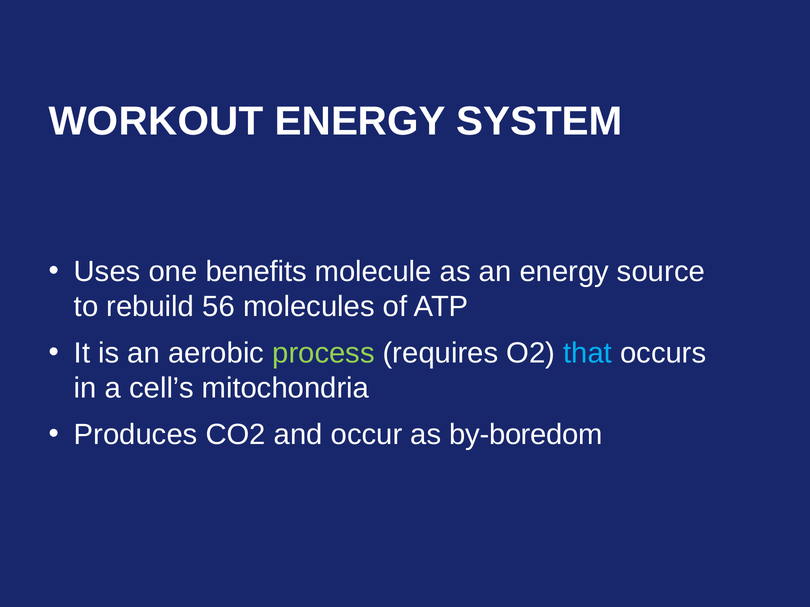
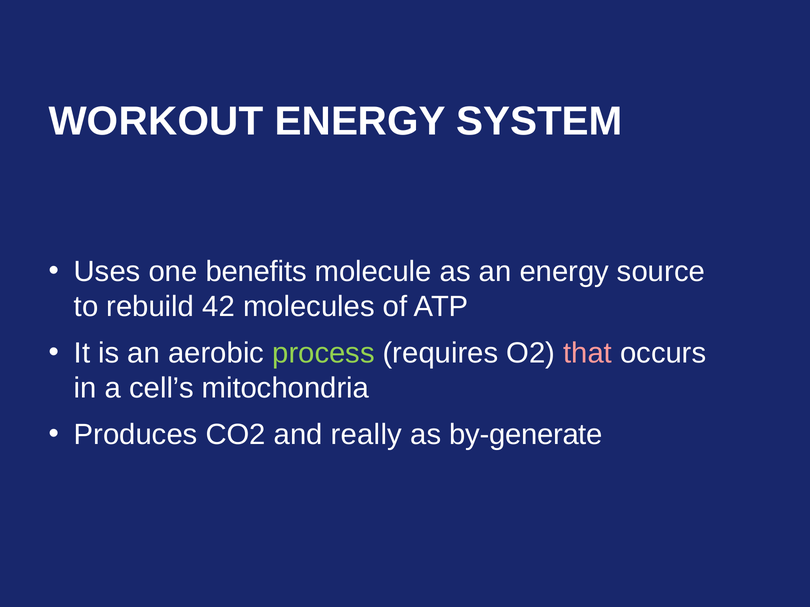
56: 56 -> 42 (219, 307)
that colour: light blue -> pink (588, 353)
occur: occur -> really (366, 435)
by-boredom: by-boredom -> by-generate (526, 435)
